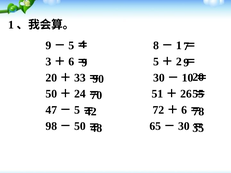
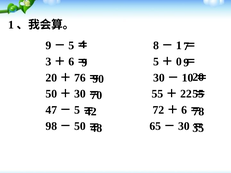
2: 2 -> 0 (179, 62)
33: 33 -> 76 (80, 78)
24: 24 -> 30 (80, 94)
51: 51 -> 55 (157, 94)
26: 26 -> 22 (186, 94)
